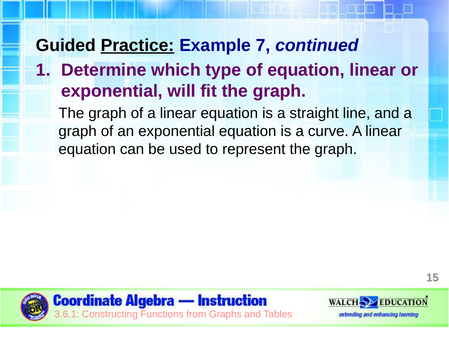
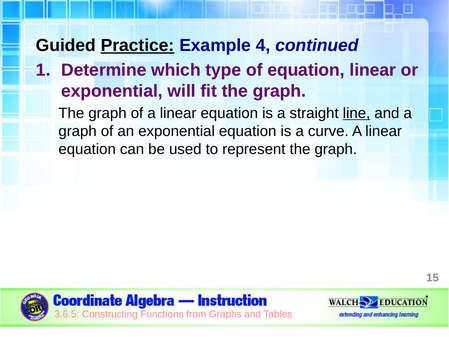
7: 7 -> 4 (263, 45)
line underline: none -> present (357, 113)
3.6.1: 3.6.1 -> 3.6.5 (67, 314)
